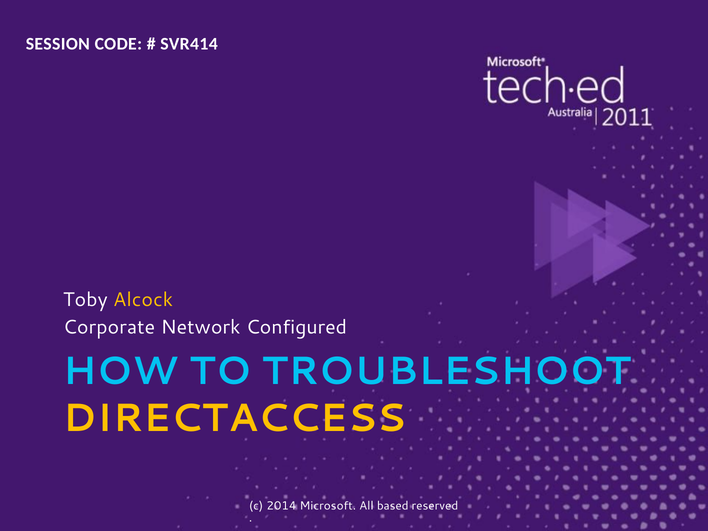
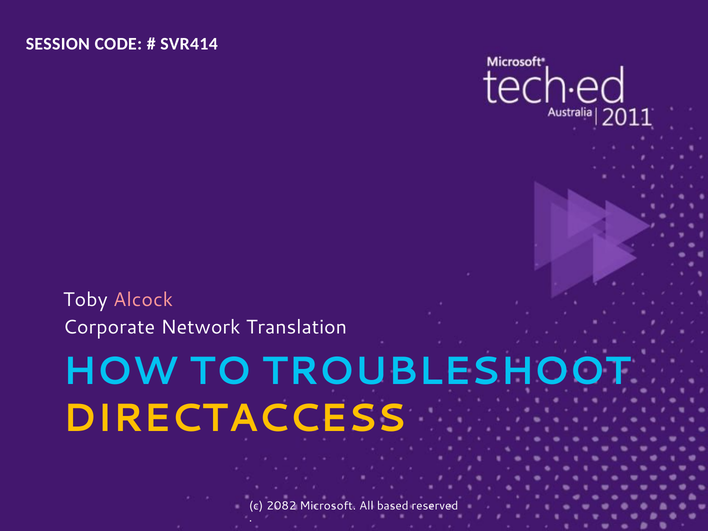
Alcock colour: yellow -> pink (143, 300)
Configured: Configured -> Translation (296, 327)
2014: 2014 -> 2082 (281, 506)
